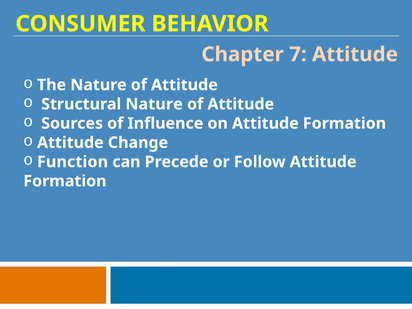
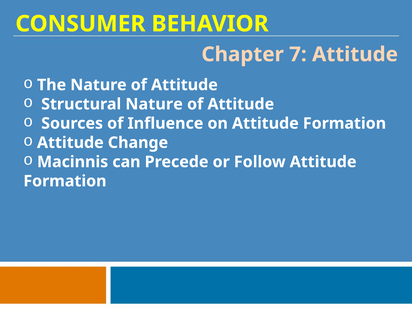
Function: Function -> Macinnis (73, 162)
